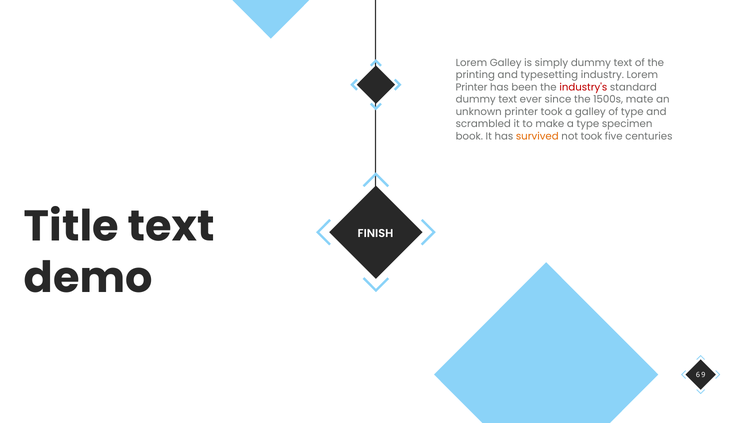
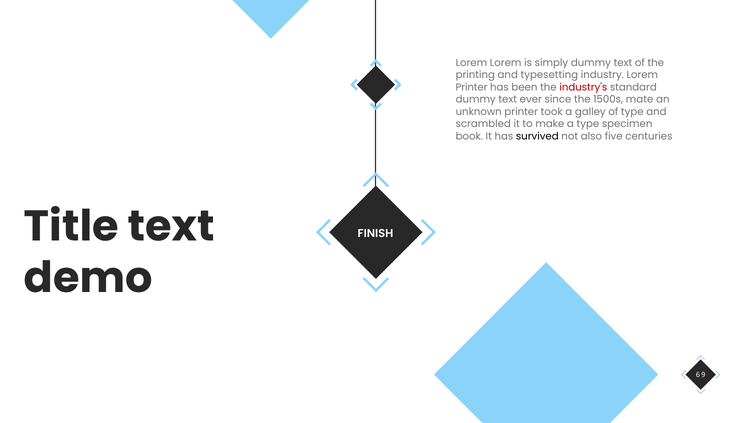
Lorem Galley: Galley -> Lorem (506, 63)
survived colour: orange -> black (537, 136)
not took: took -> also (591, 136)
